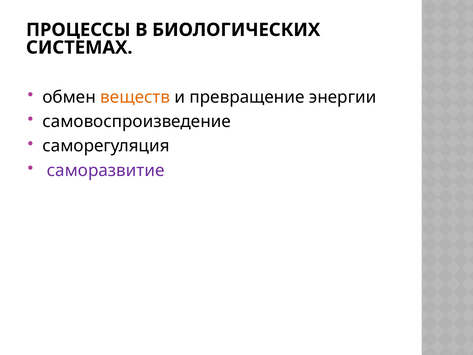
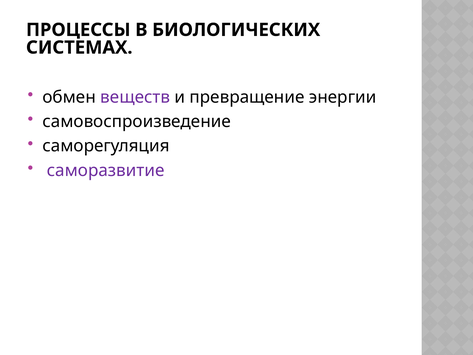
веществ colour: orange -> purple (135, 97)
